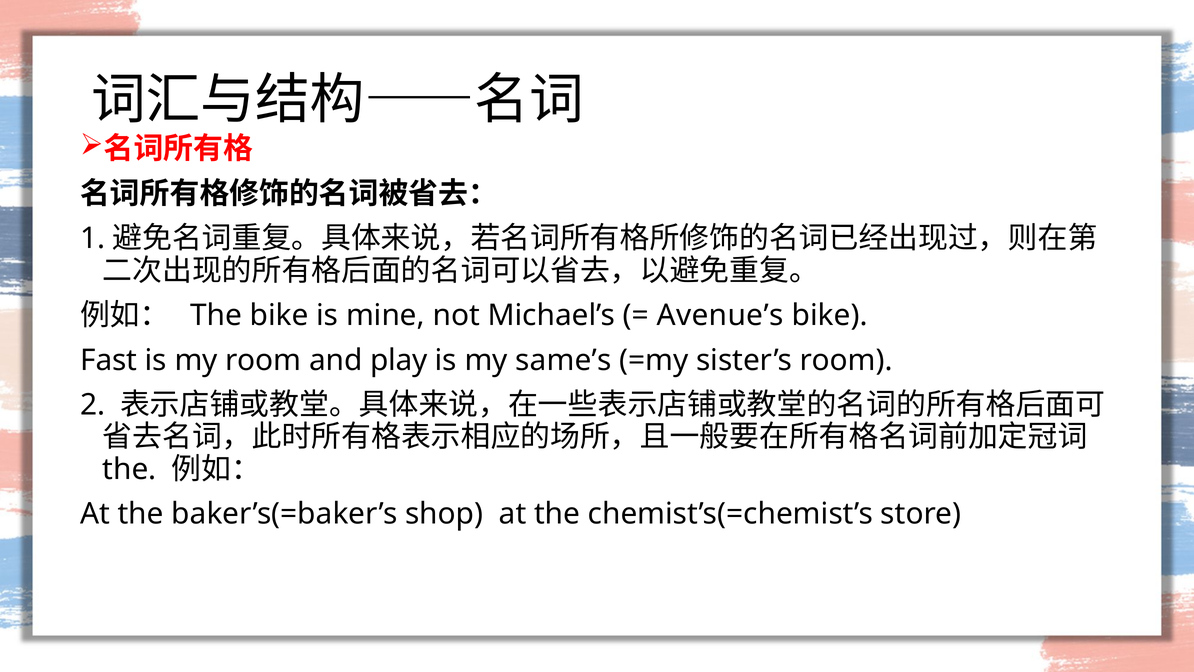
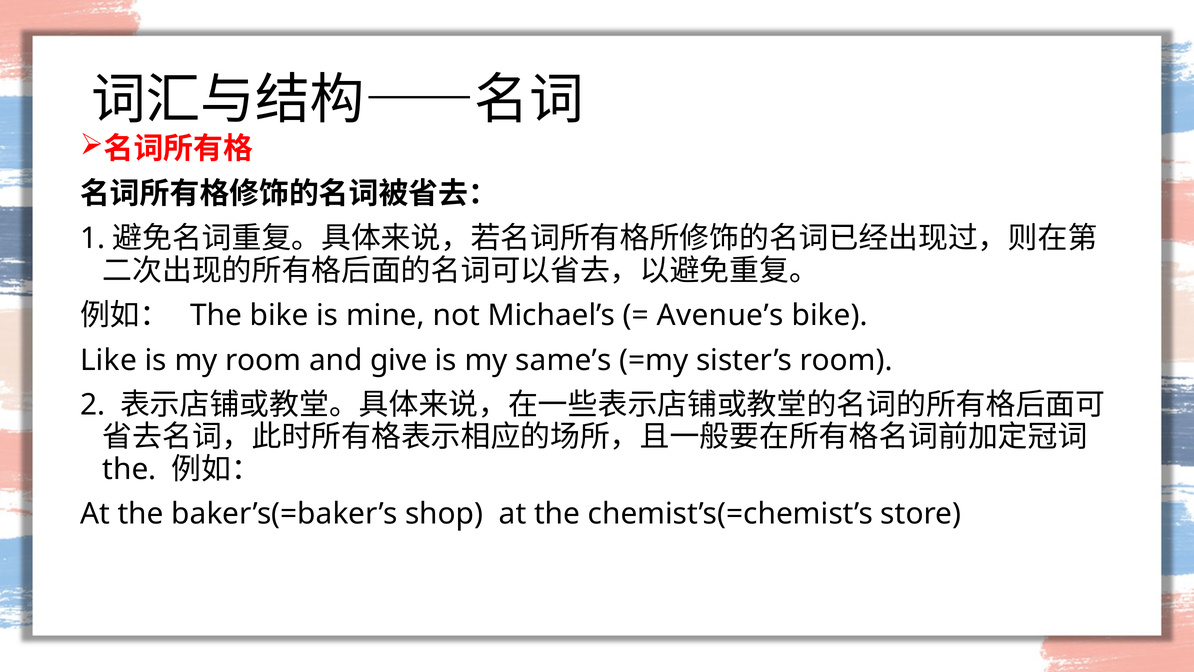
Fast: Fast -> Like (108, 360)
play: play -> give (399, 360)
